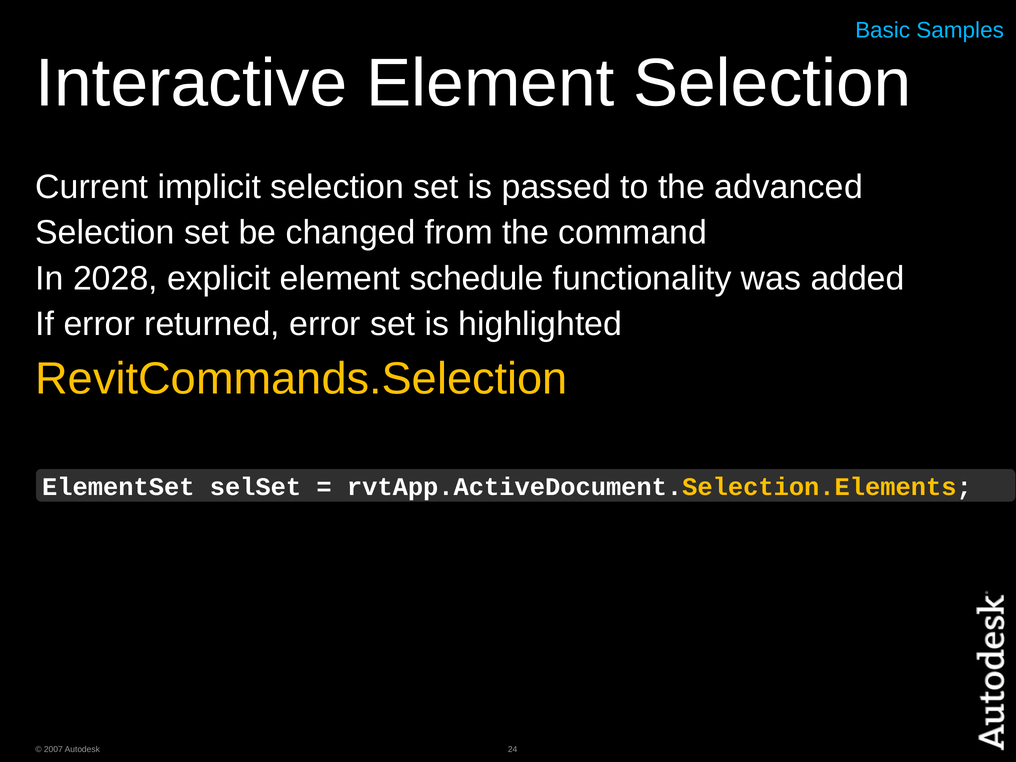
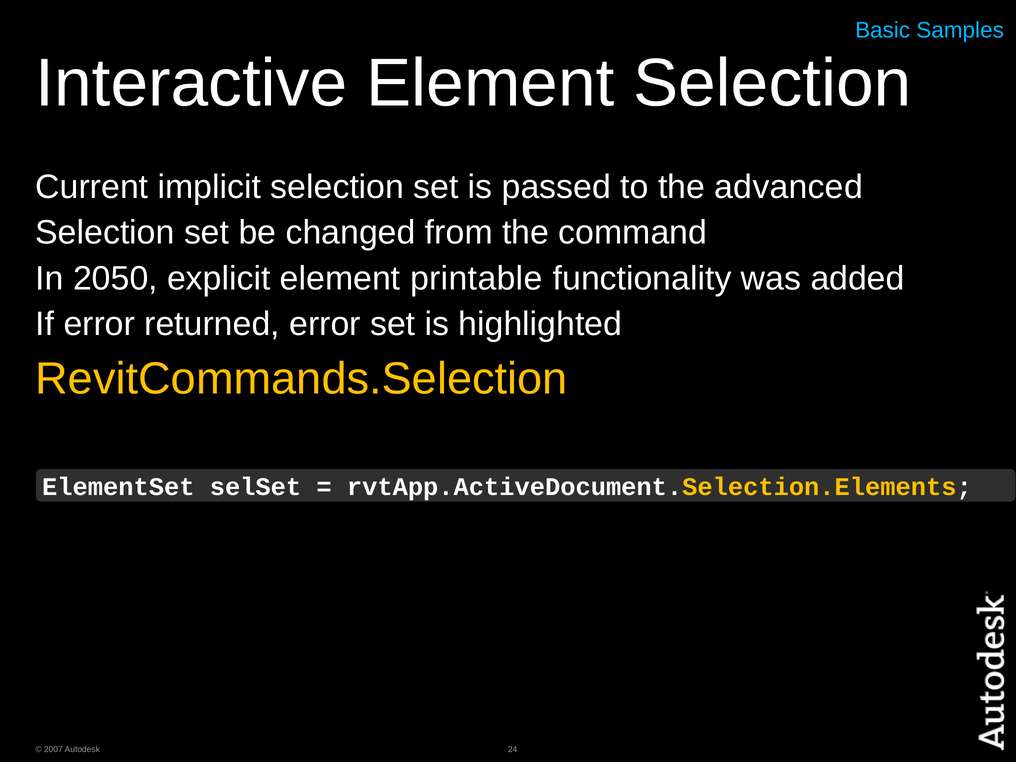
2028: 2028 -> 2050 (115, 278)
schedule: schedule -> printable (476, 278)
